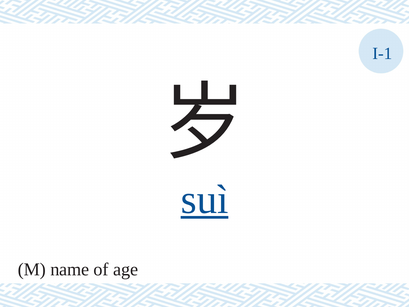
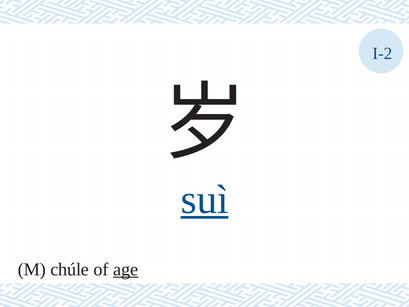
I-1: I-1 -> I-2 (383, 54)
name: name -> chúle (70, 269)
age underline: none -> present (126, 269)
